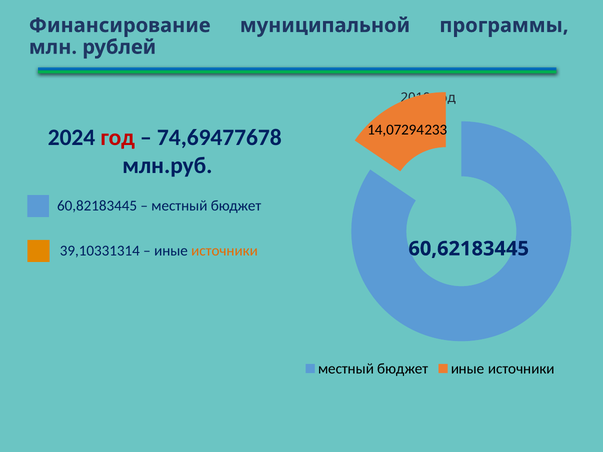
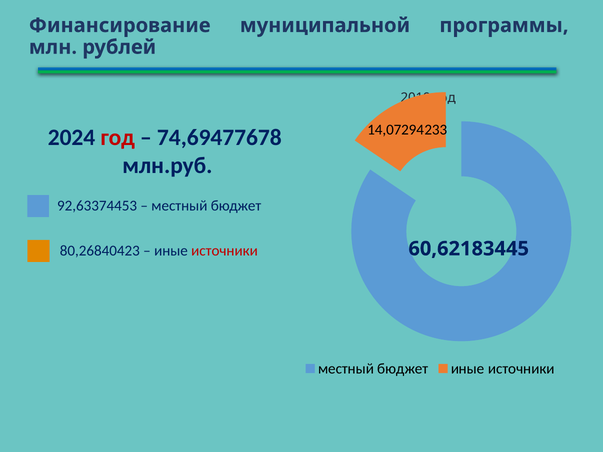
60,82183445: 60,82183445 -> 92,63374453 (97, 206)
39,10331314: 39,10331314 -> 80,26840423 (100, 251)
источники colour: orange -> red (224, 251)
